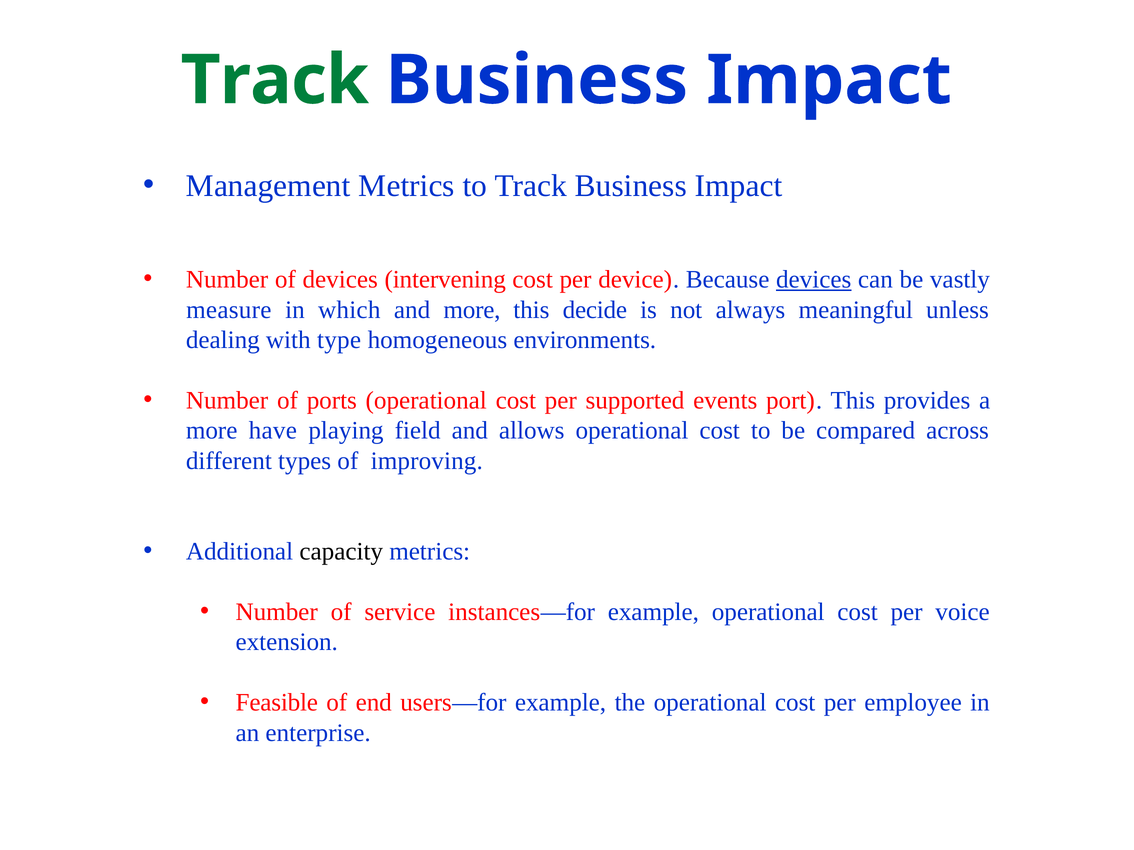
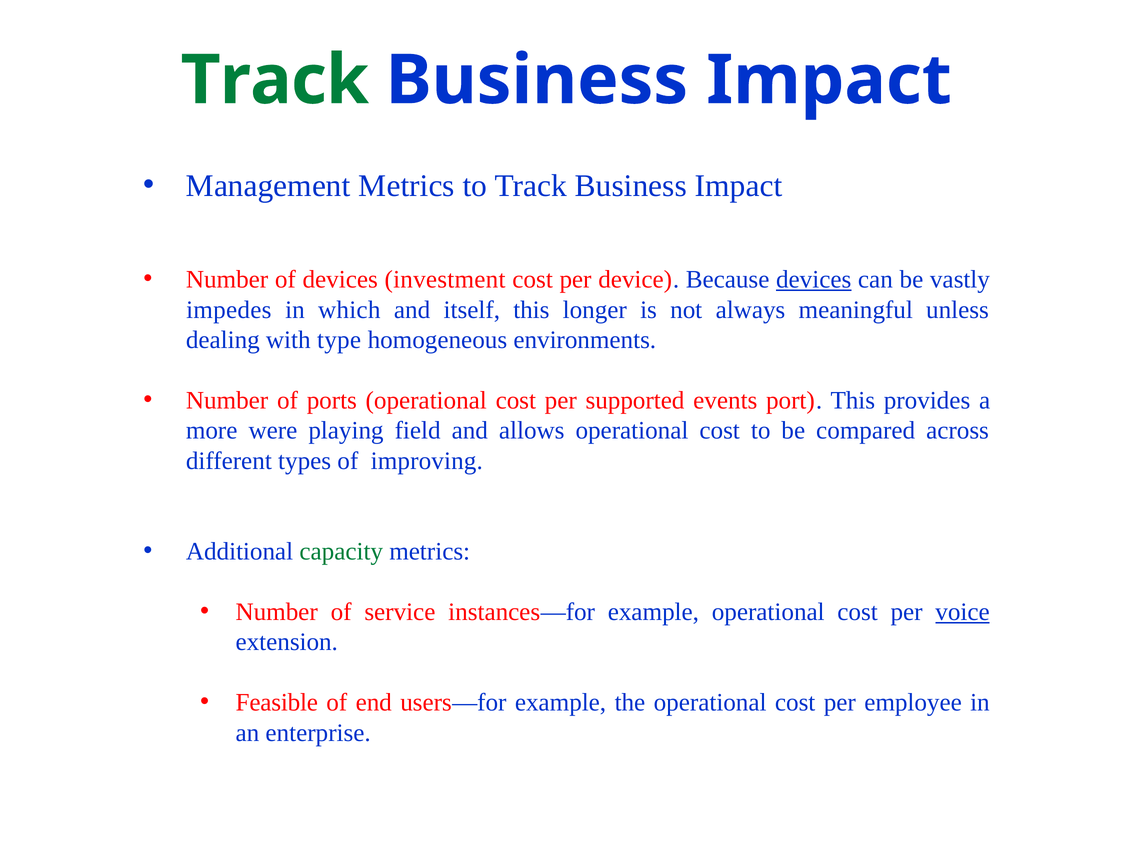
intervening: intervening -> investment (445, 280)
measure: measure -> impedes (229, 310)
and more: more -> itself (472, 310)
decide: decide -> longer (595, 310)
have: have -> were (273, 431)
capacity colour: black -> green (341, 552)
voice underline: none -> present (963, 612)
